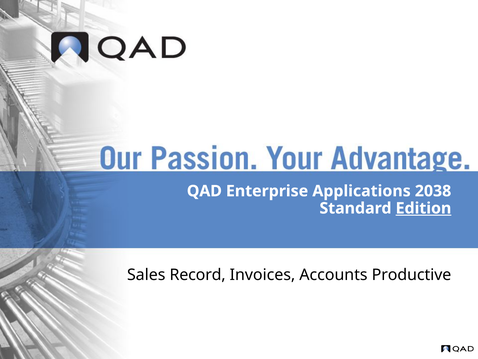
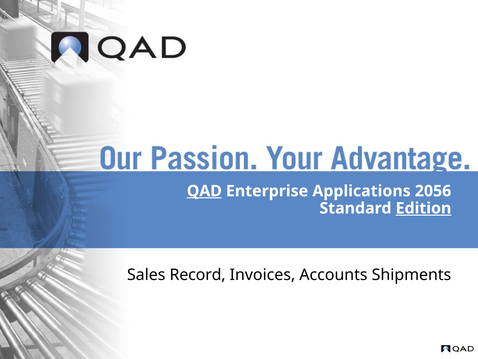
QAD underline: none -> present (204, 191)
2038: 2038 -> 2056 (433, 191)
Productive: Productive -> Shipments (411, 275)
